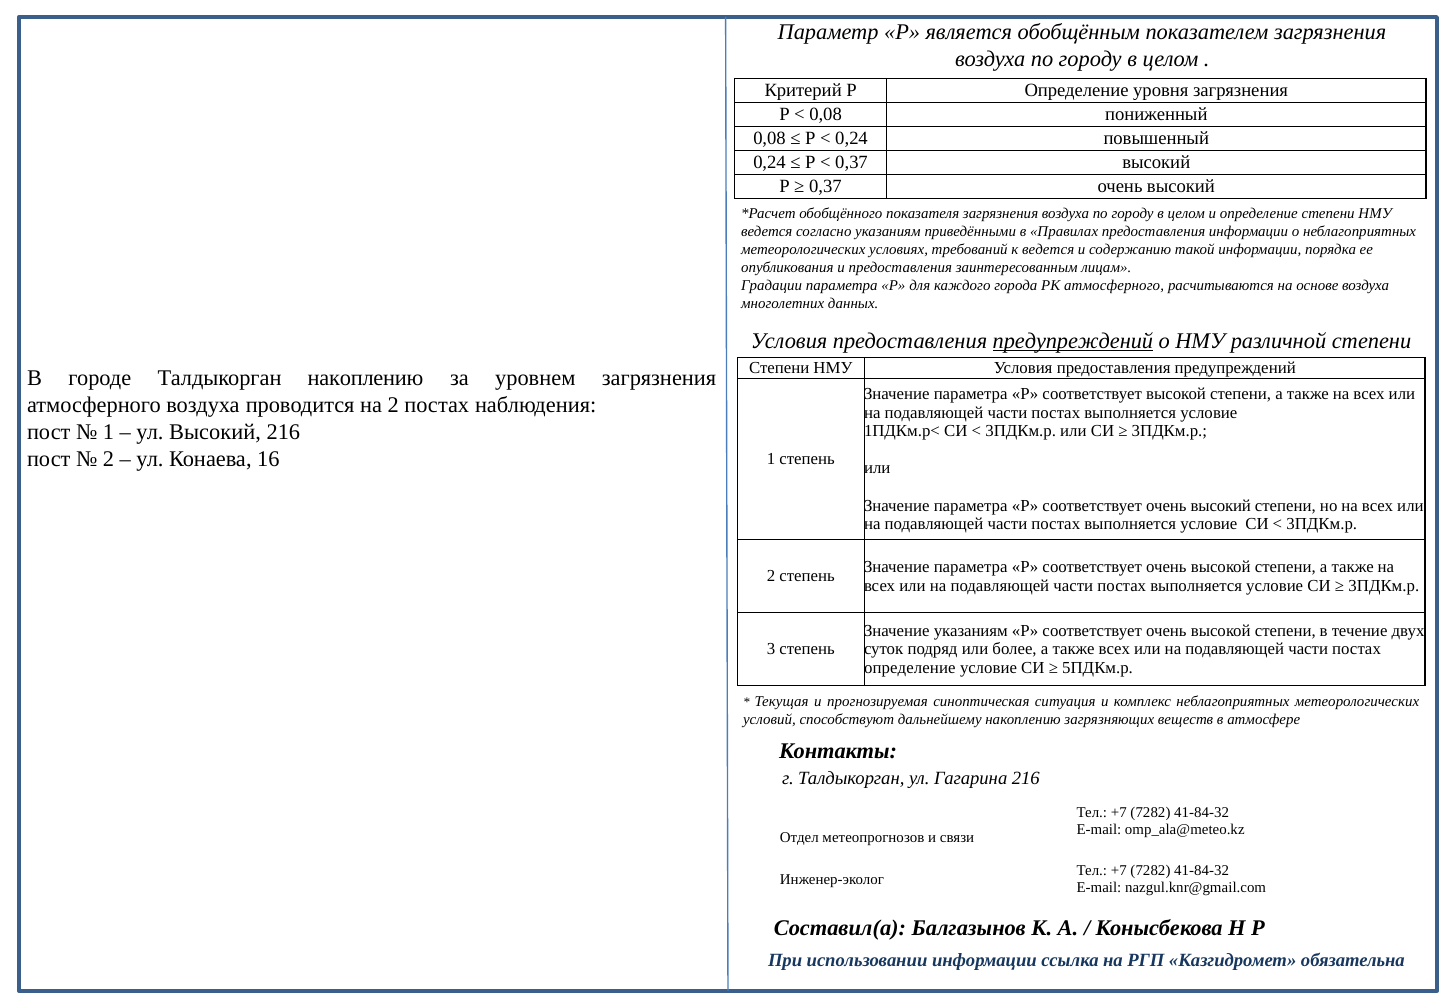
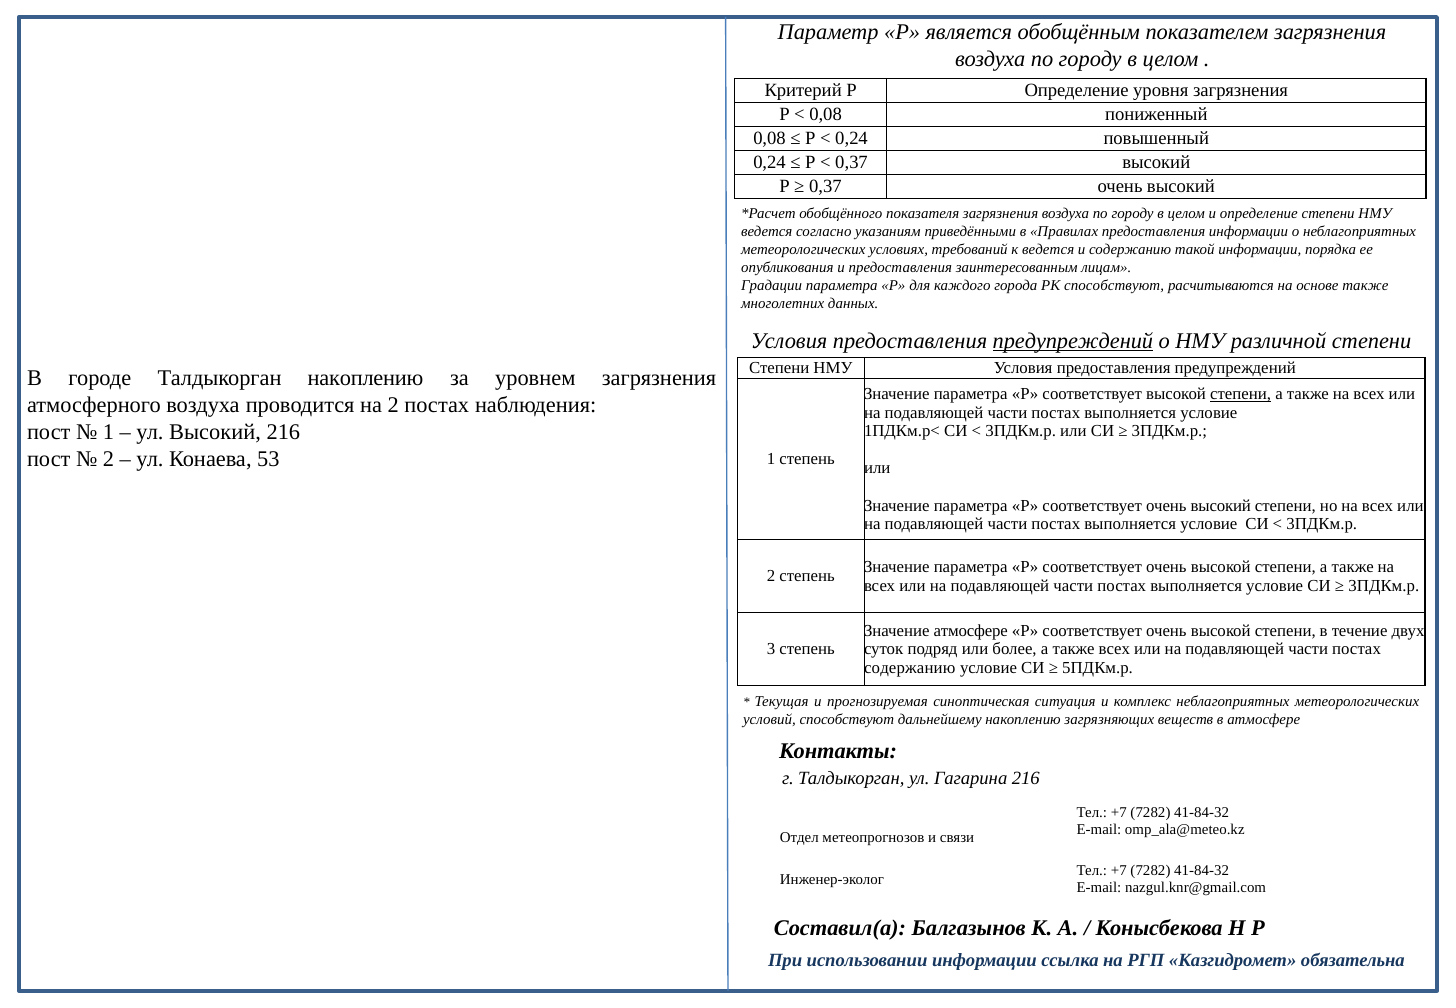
РК атмосферного: атмосферного -> способствуют (1114, 285)
основе воздуха: воздуха -> также (1365, 285)
степени underline: none -> present (1241, 394)
16: 16 -> 53 (268, 459)
Значение указаниям: указаниям -> атмосфере (971, 631)
определение: определение -> содержанию (910, 668)
